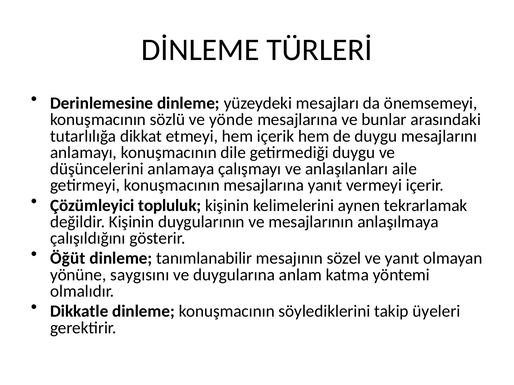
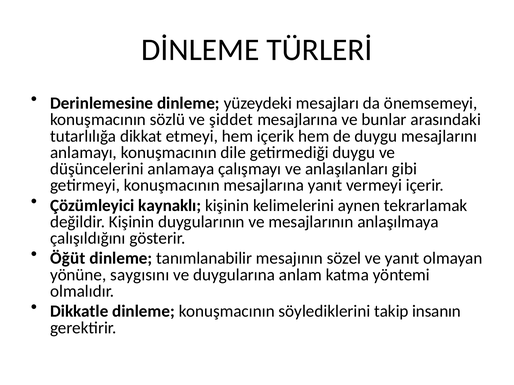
yönde: yönde -> şiddet (231, 120)
aile: aile -> gibi (405, 169)
topluluk: topluluk -> kaynaklı (170, 206)
üyeleri: üyeleri -> insanın (437, 312)
